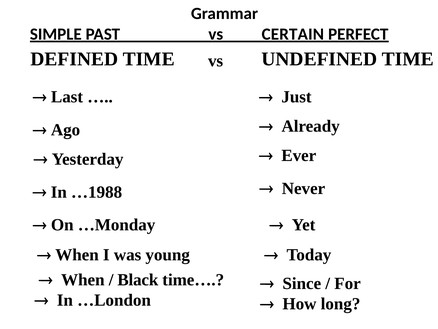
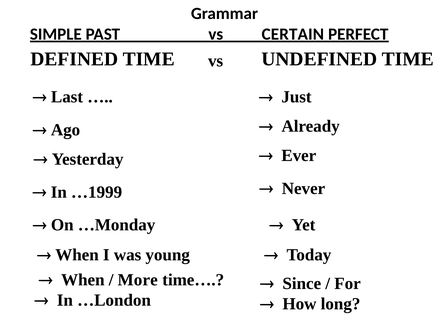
…1988: …1988 -> …1999 (97, 192)
Black: Black -> More (138, 279)
